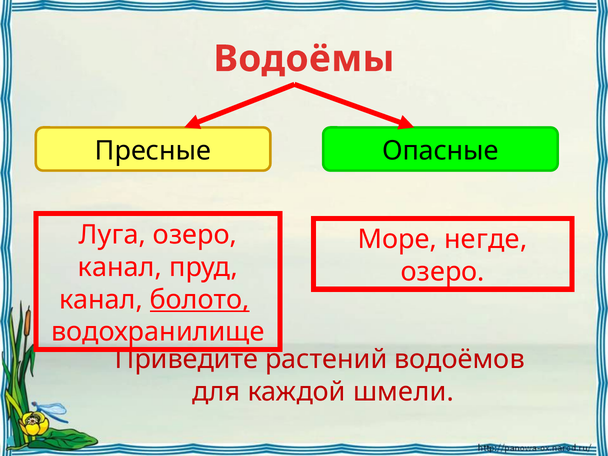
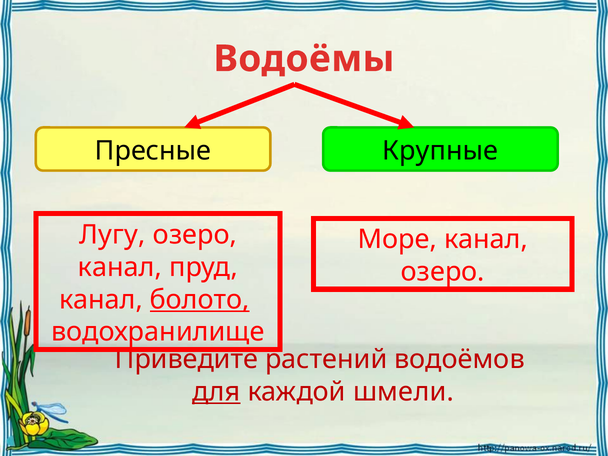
Опасные: Опасные -> Крупные (440, 151)
Луга: Луга -> Лугу (112, 235)
Море негде: негде -> канал (486, 240)
для underline: none -> present (216, 392)
